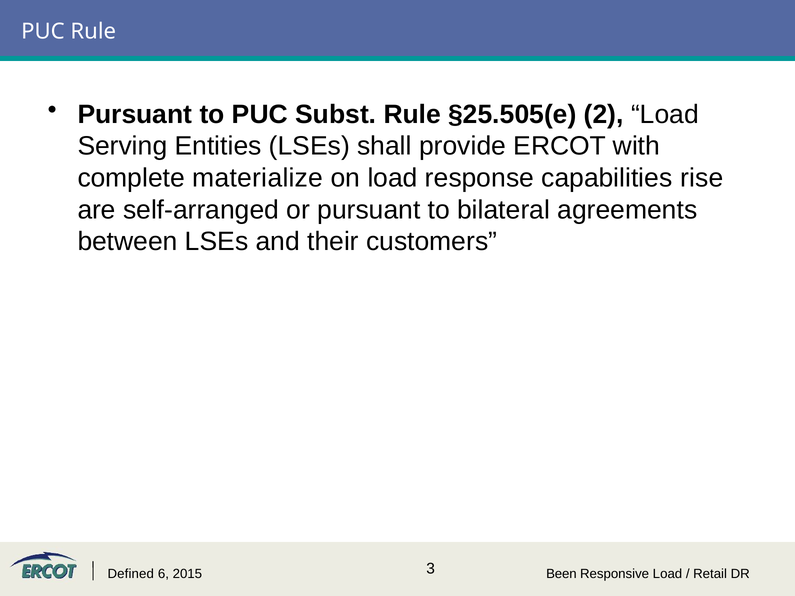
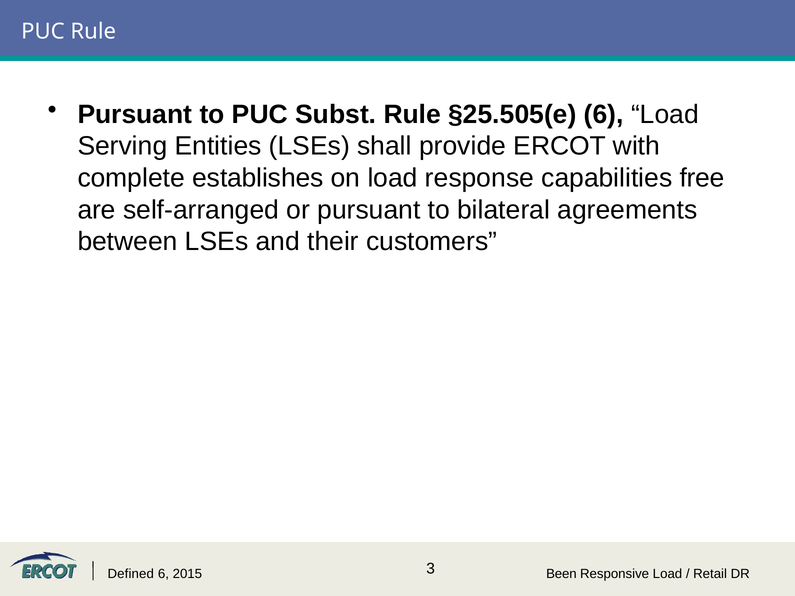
§25.505(e 2: 2 -> 6 (604, 114)
materialize: materialize -> establishes (258, 178)
rise: rise -> free (702, 178)
